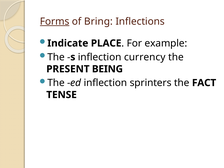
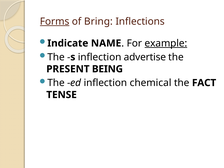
PLACE: PLACE -> NAME (106, 43)
example underline: none -> present (166, 43)
currency: currency -> advertise (145, 57)
sprinters: sprinters -> chemical (151, 83)
